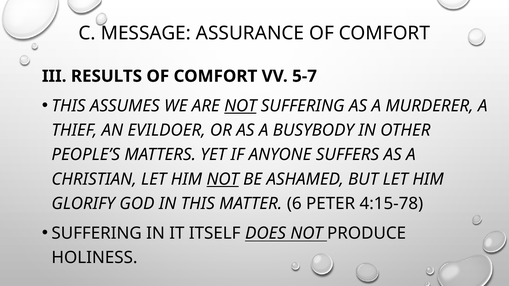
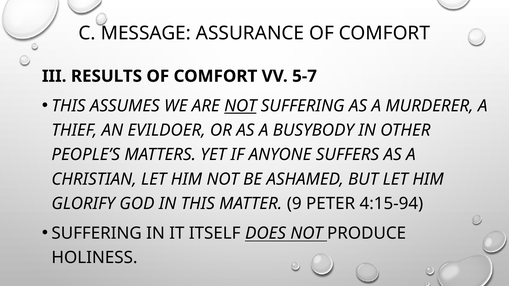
NOT underline: present -> none (223, 179)
6: 6 -> 9 (294, 204)
4:15-78: 4:15-78 -> 4:15-94 (391, 204)
